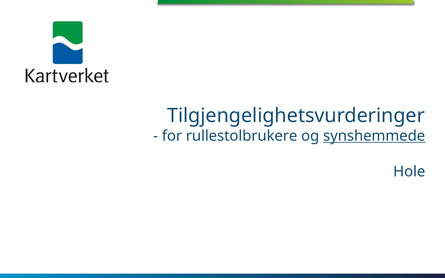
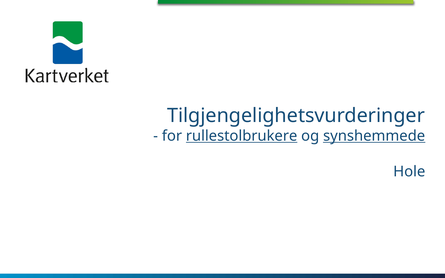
rullestolbrukere underline: none -> present (242, 136)
